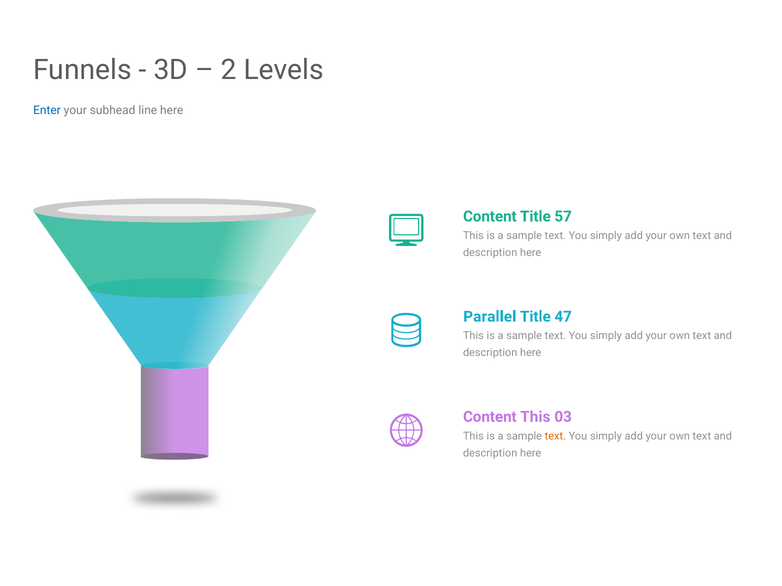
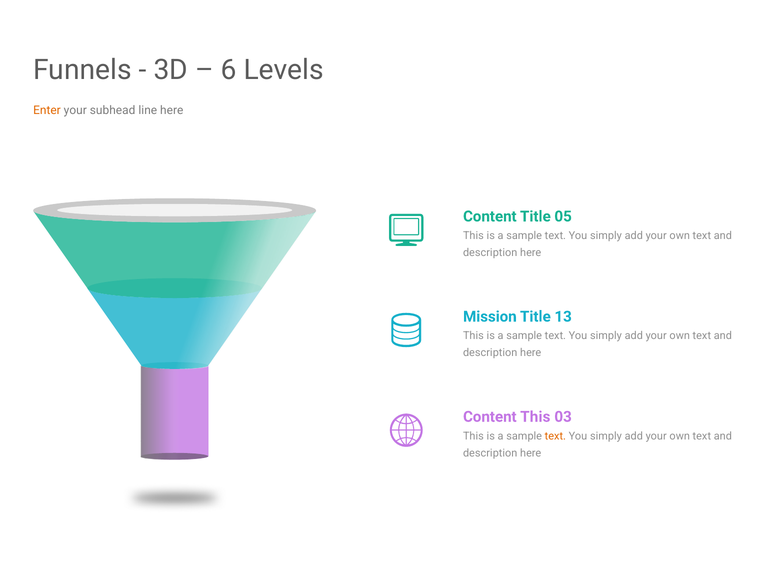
2: 2 -> 6 (229, 70)
Enter colour: blue -> orange (47, 110)
57: 57 -> 05 (563, 217)
Parallel: Parallel -> Mission (490, 317)
47: 47 -> 13 (563, 317)
